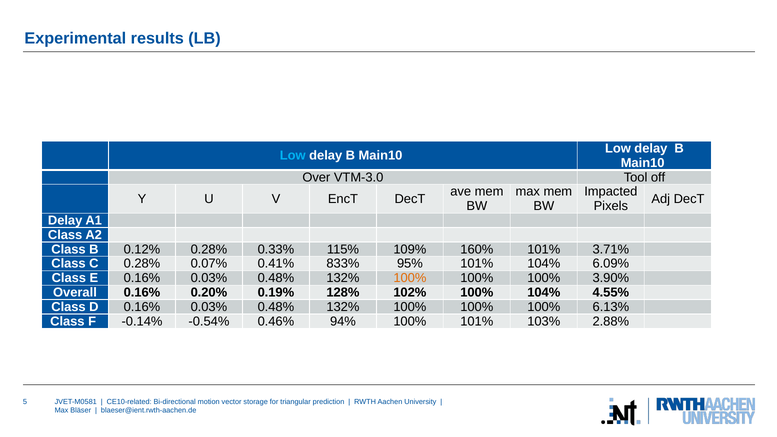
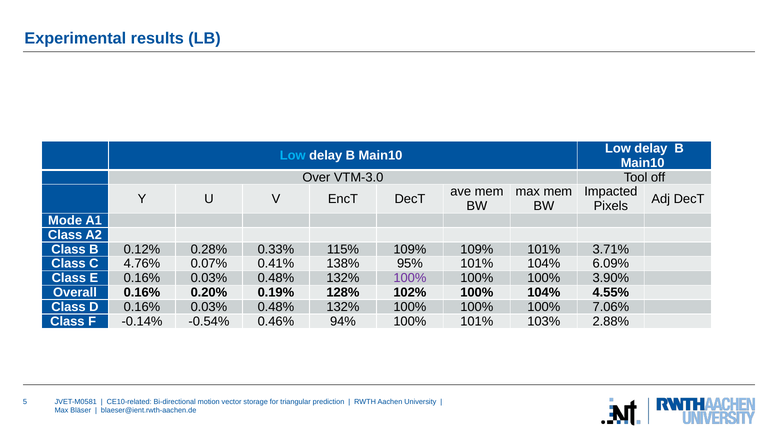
Delay: Delay -> Mode (65, 221)
109% 160%: 160% -> 109% (477, 249)
C 0.28%: 0.28% -> 4.76% (142, 264)
833%: 833% -> 138% (343, 264)
100% colour: orange -> purple (410, 278)
6.13%: 6.13% -> 7.06% (611, 307)
